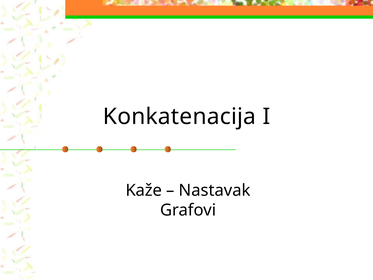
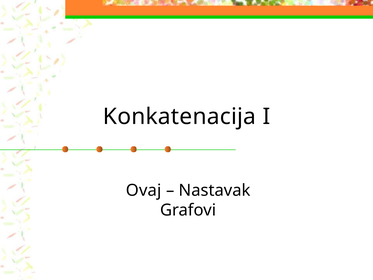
Kaže: Kaže -> Ovaj (144, 190)
